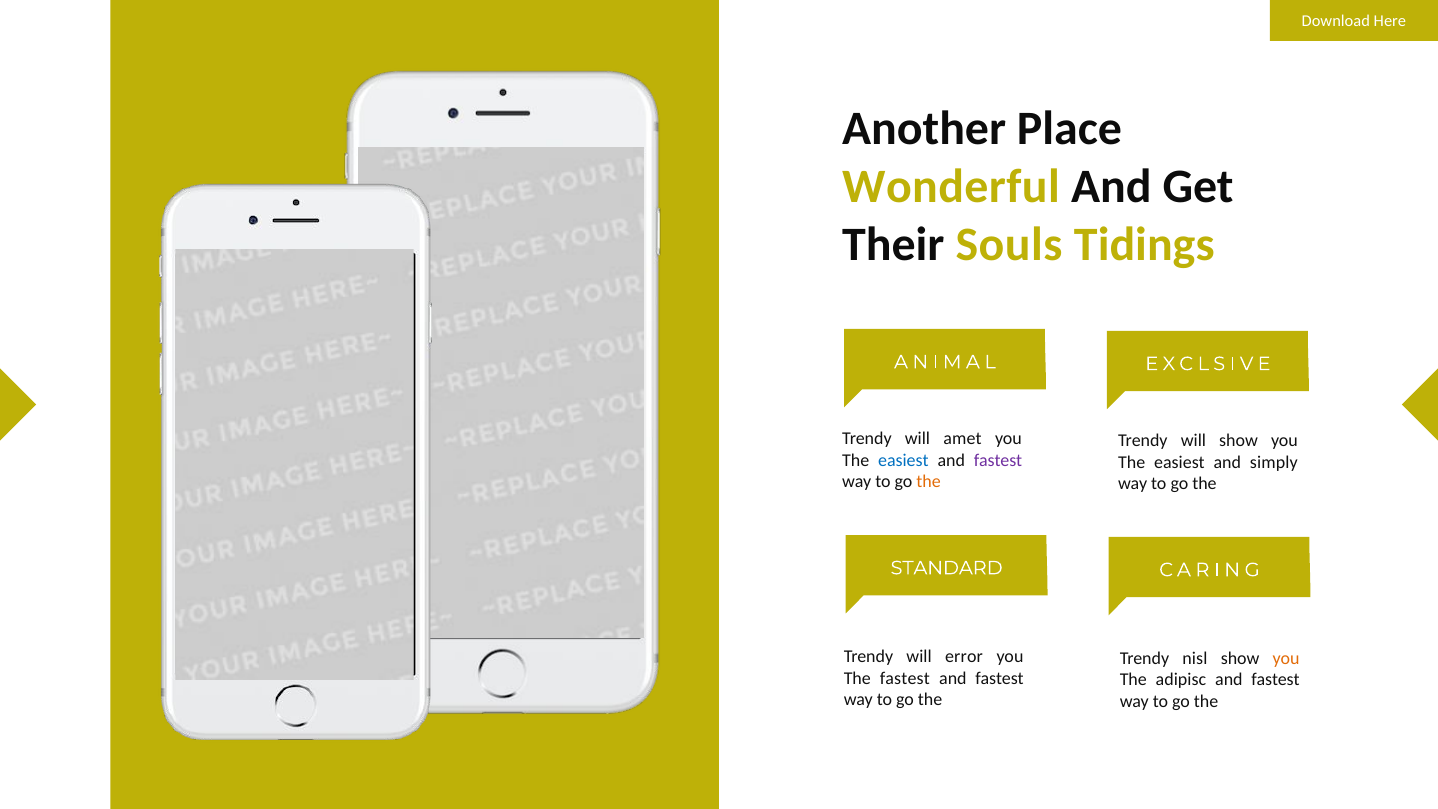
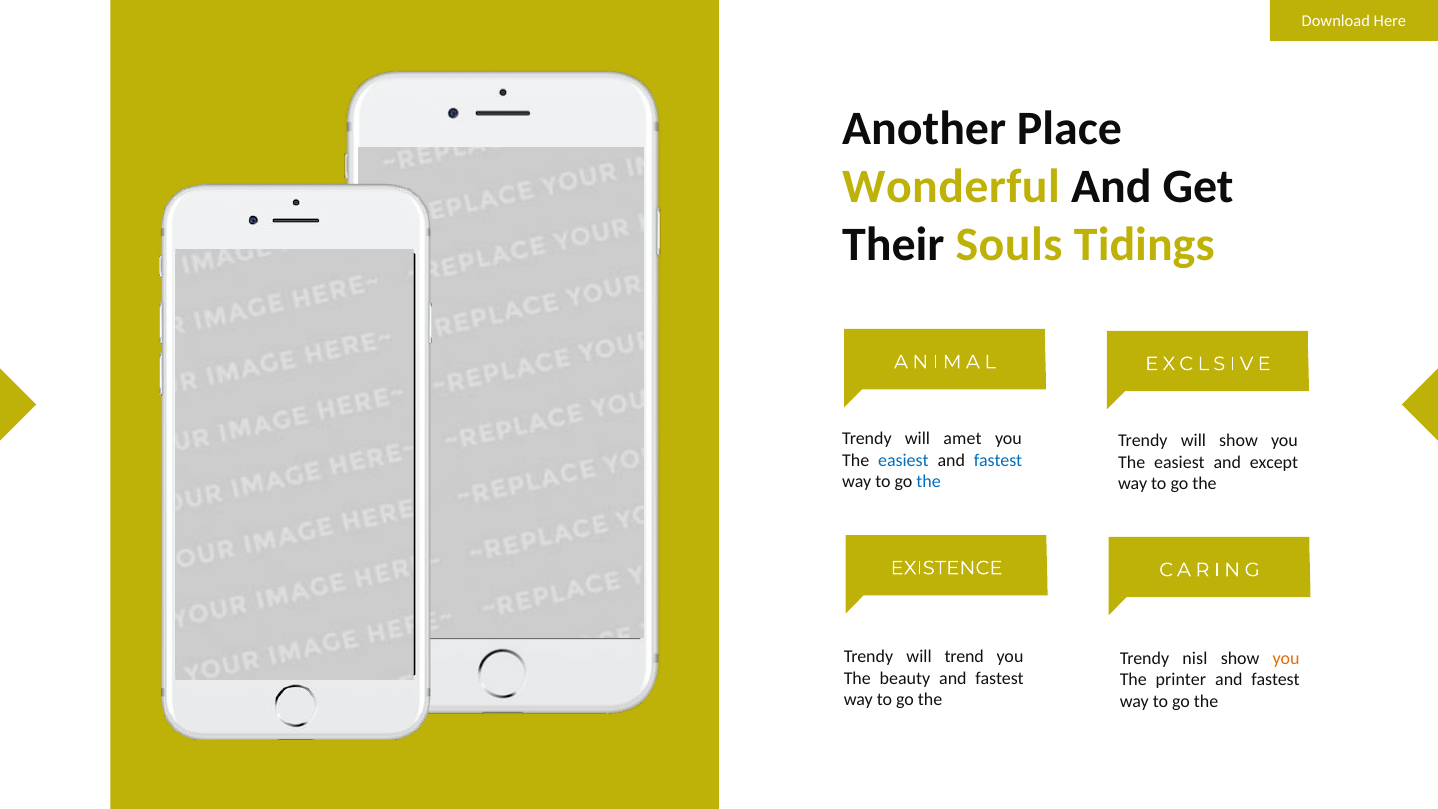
fastest colour: purple -> blue (998, 460)
simply: simply -> except (1274, 462)
the colour: orange -> blue (929, 482)
STANDARD: STANDARD -> EXISTENCE (947, 568)
error: error -> trend (964, 656)
The fastest: fastest -> beauty (905, 678)
adipisc: adipisc -> printer (1181, 680)
